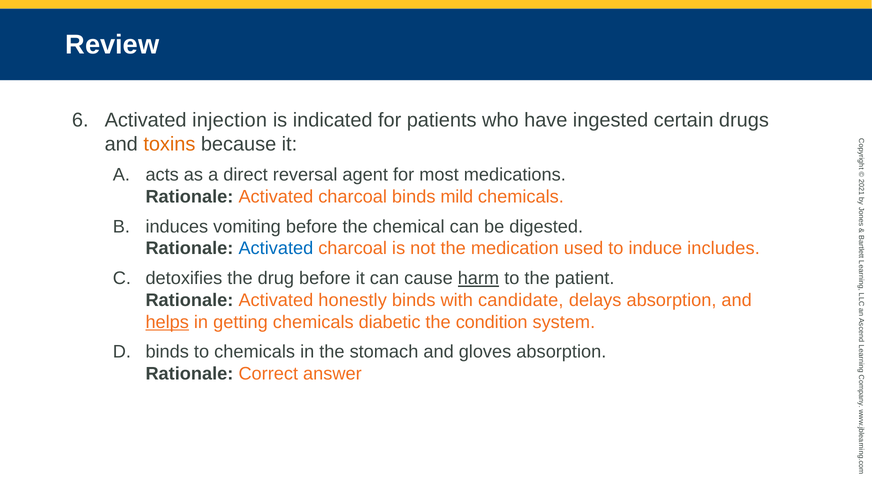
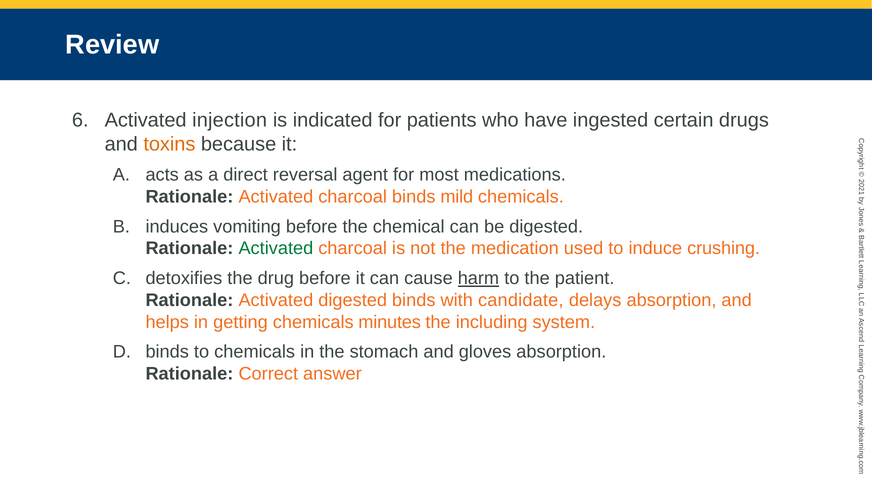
Activated colour: blue -> green (276, 249)
includes: includes -> crushing (724, 249)
Activated honestly: honestly -> digested (353, 301)
helps underline: present -> none (167, 322)
diabetic: diabetic -> minutes (390, 322)
condition: condition -> including (492, 322)
